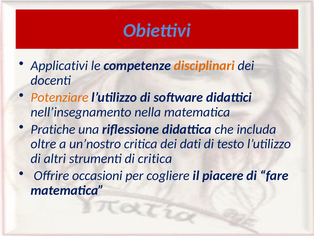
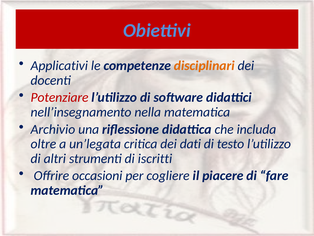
Potenziare colour: orange -> red (60, 97)
Pratiche: Pratiche -> Archivio (53, 129)
un’nostro: un’nostro -> un’legata (95, 144)
di critica: critica -> iscritti (155, 158)
